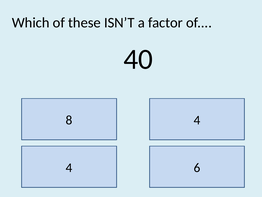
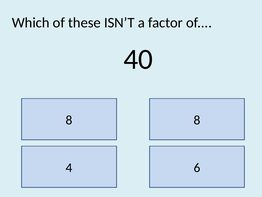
8 4: 4 -> 8 (197, 120)
